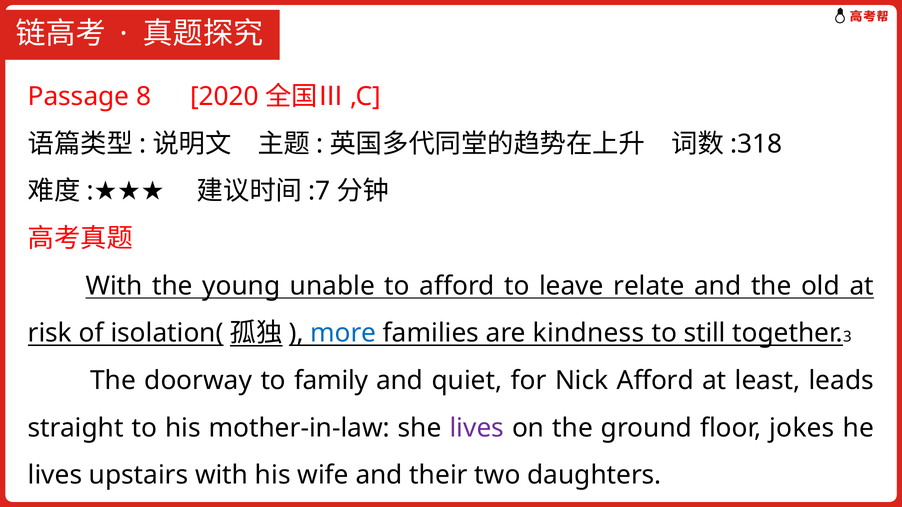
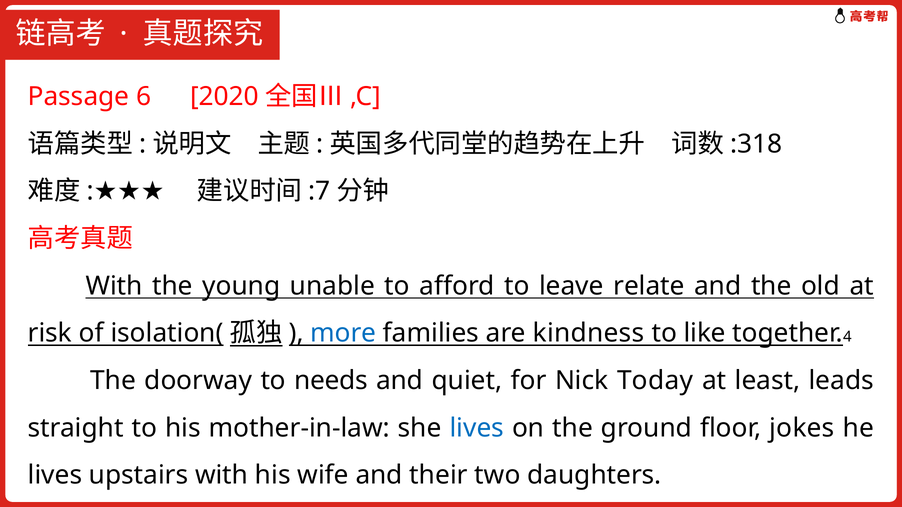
8: 8 -> 6 (144, 97)
still: still -> like (705, 334)
3: 3 -> 4 (847, 337)
family: family -> needs (331, 381)
Nick Afford: Afford -> Today (655, 381)
lives colour: purple -> blue (477, 428)
